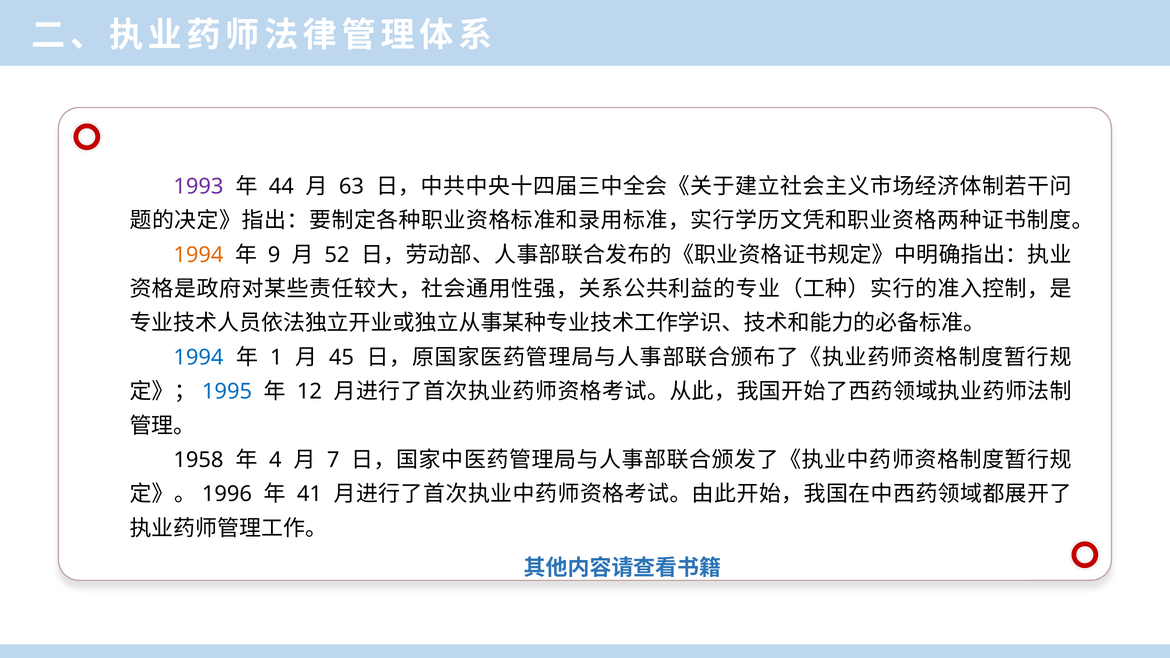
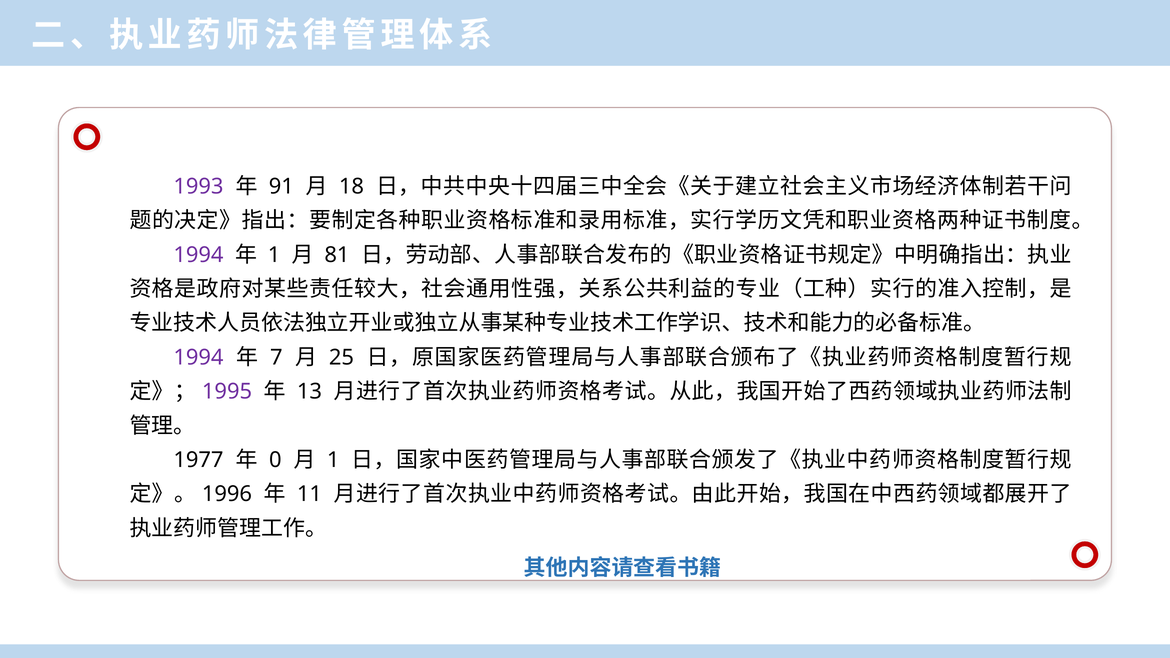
44: 44 -> 91 (281, 186)
63: 63 -> 18 (351, 186)
1994 colour: orange -> purple (198, 255)
9: 9 -> 1 (274, 255)
52: 52 -> 81 (337, 255)
1994 colour: blue -> purple (198, 358)
1: 1 -> 7 (276, 358)
45: 45 -> 25 (341, 358)
1995 colour: blue -> purple (227, 392)
12: 12 -> 13 (309, 392)
1958: 1958 -> 1977 (198, 460)
4: 4 -> 0 (275, 460)
7: 7 -> 1 (333, 460)
41: 41 -> 11 (309, 494)
